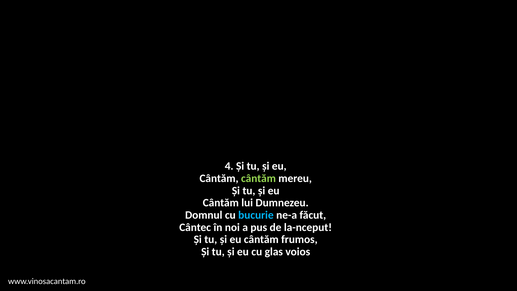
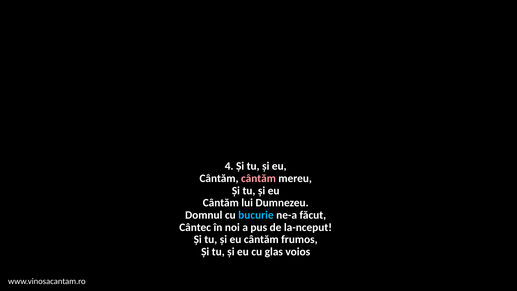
cântăm colour: light green -> pink (258, 178)
